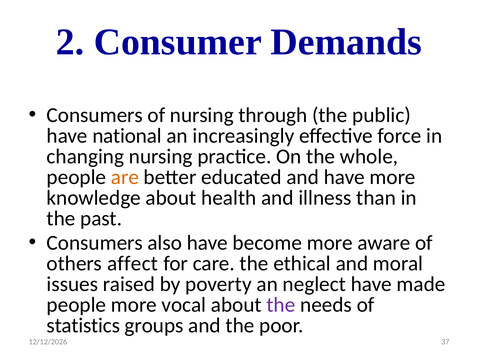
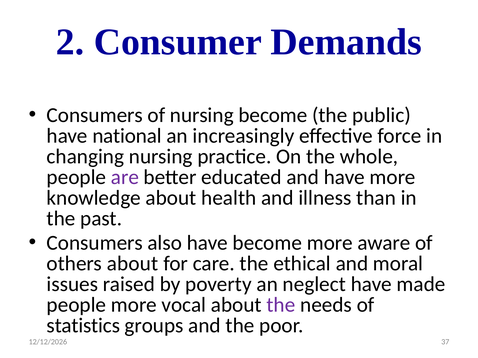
nursing through: through -> become (273, 115)
are colour: orange -> purple (125, 177)
others affect: affect -> about (133, 264)
